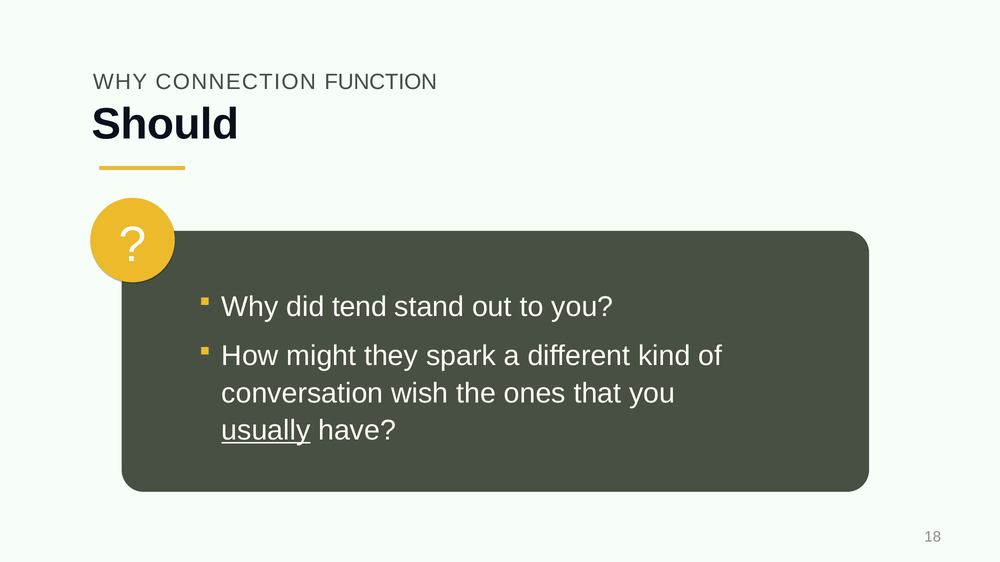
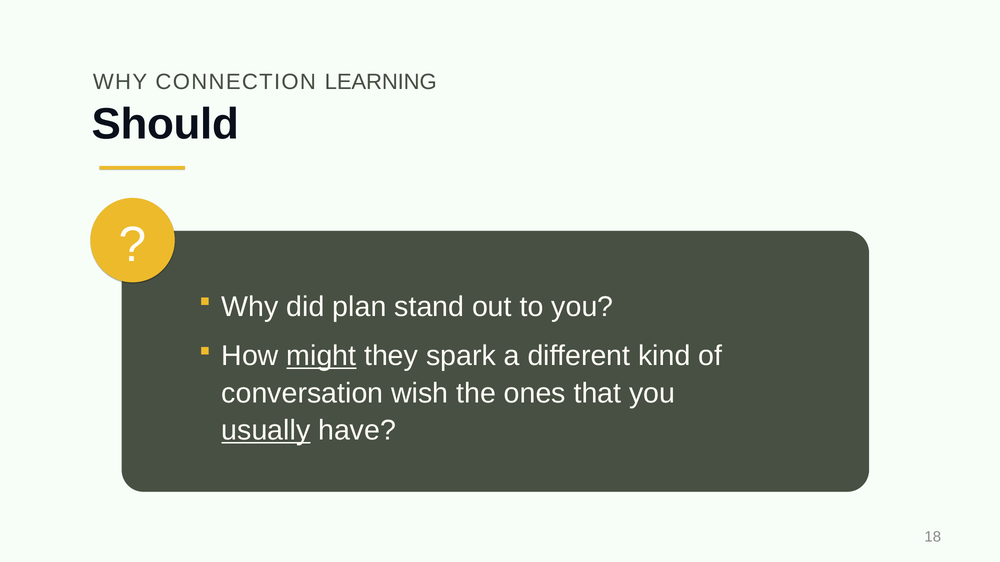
FUNCTION: FUNCTION -> LEARNING (381, 82)
tend: tend -> plan (359, 307)
might underline: none -> present (321, 356)
